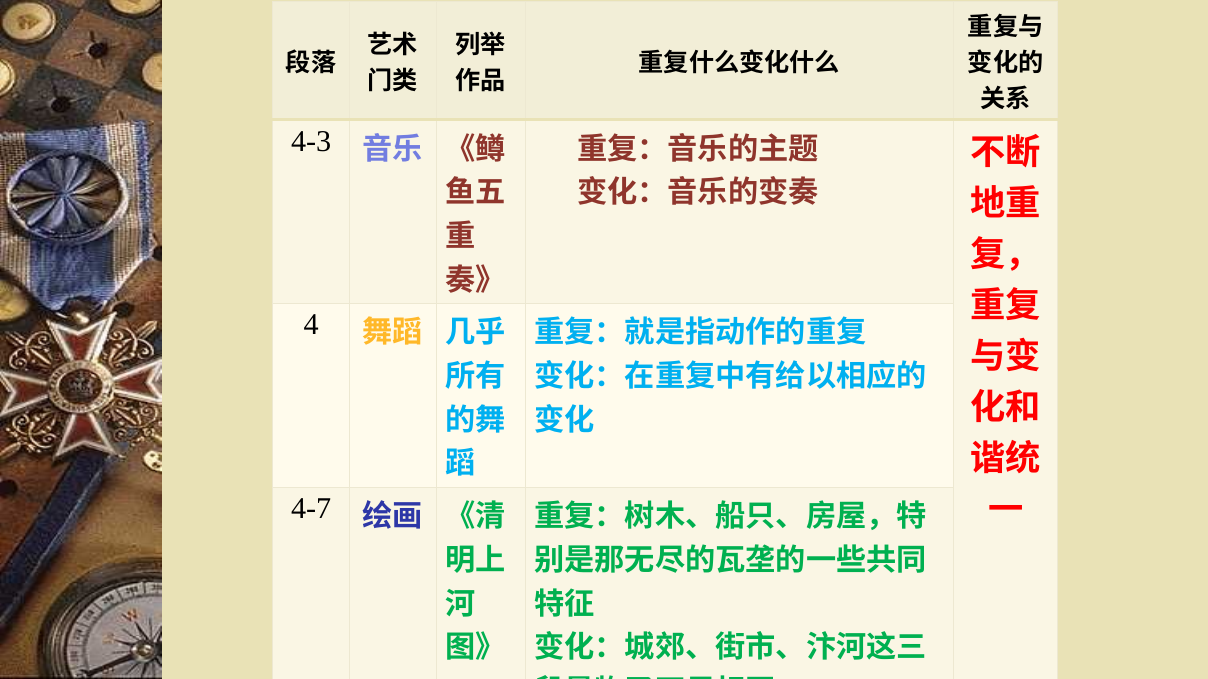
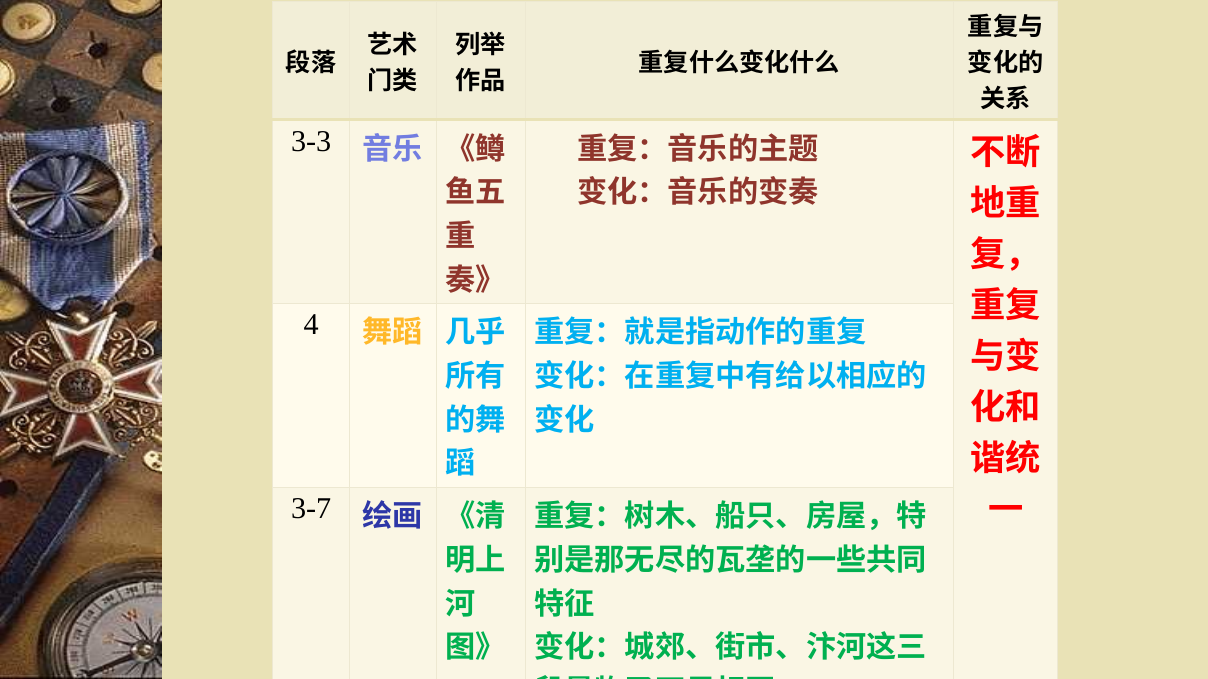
4-3: 4-3 -> 3-3 (311, 141)
4-7: 4-7 -> 3-7 (311, 509)
